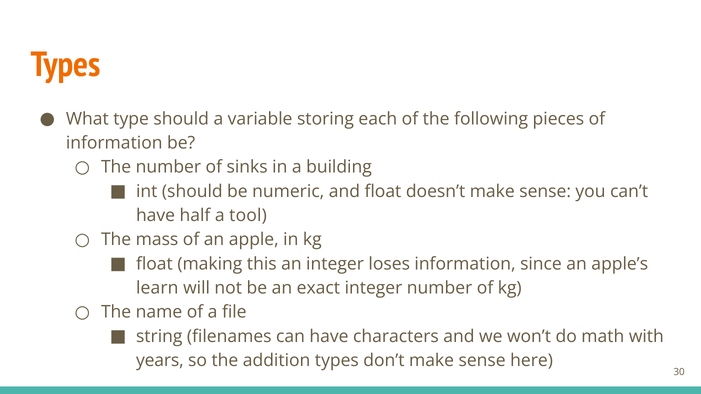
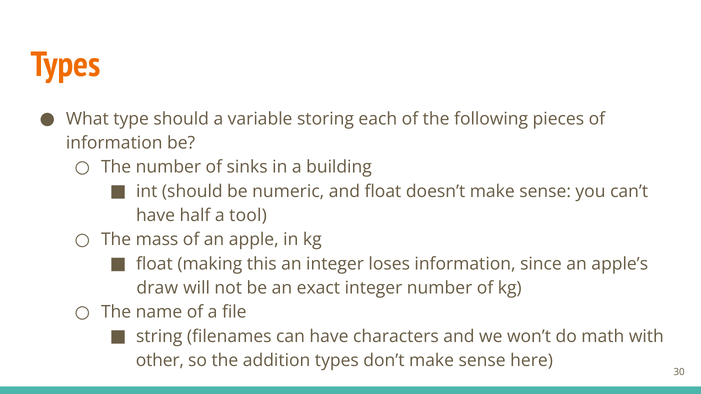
learn: learn -> draw (157, 288)
years: years -> other (160, 361)
